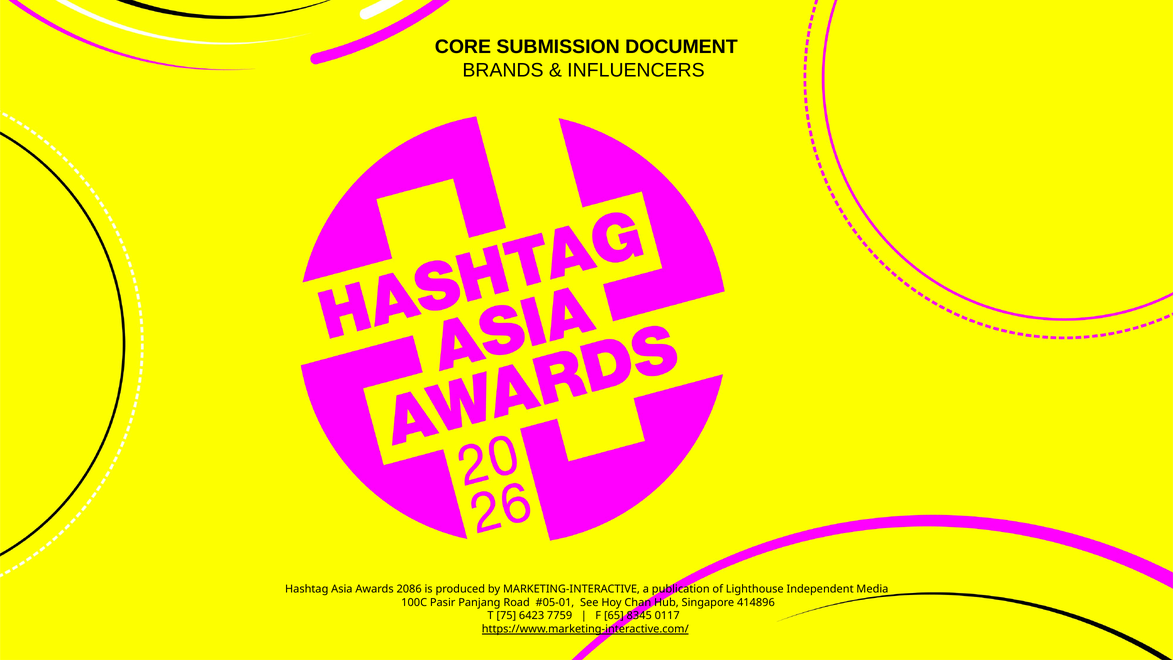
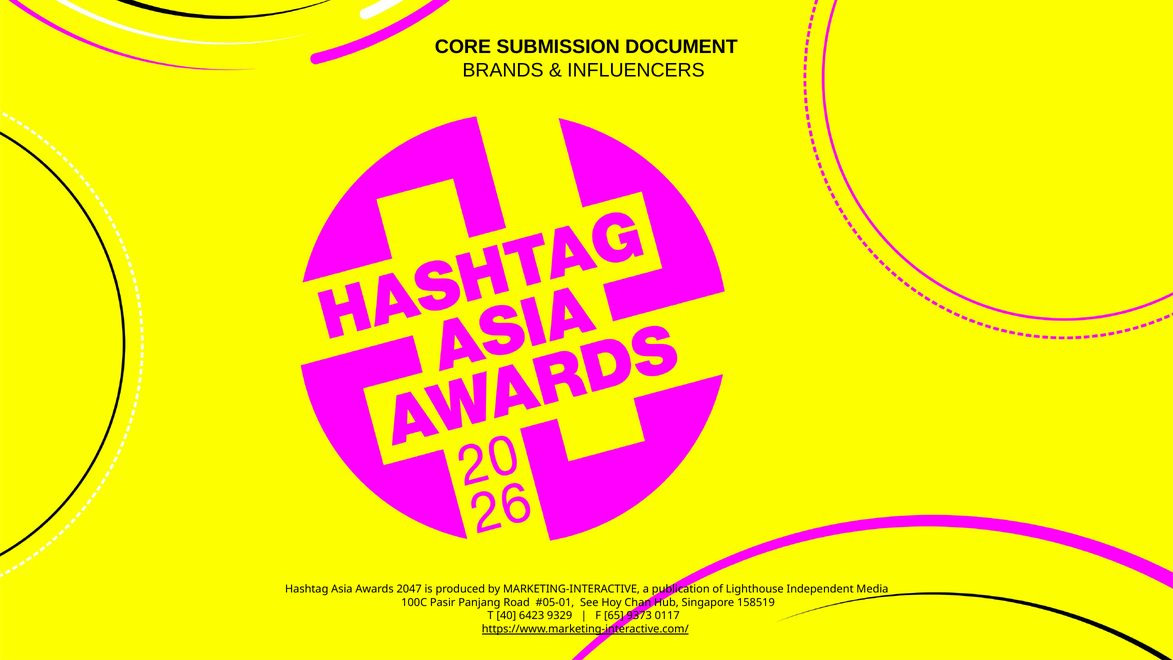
2086: 2086 -> 2047 (409, 589)
414896: 414896 -> 158519 (756, 602)
75: 75 -> 40 (506, 616)
7759: 7759 -> 9329 (560, 616)
8345: 8345 -> 9373 (639, 616)
